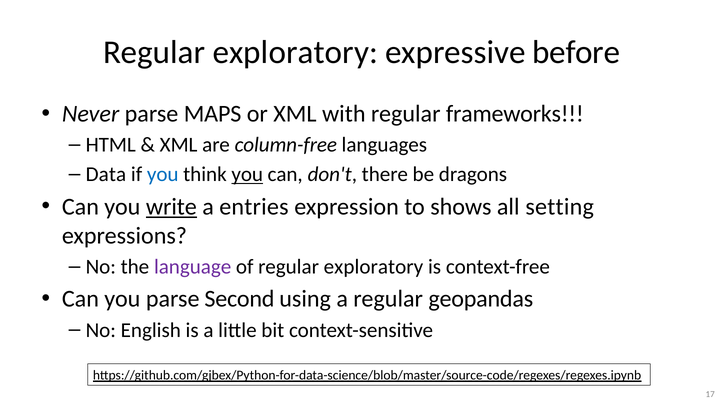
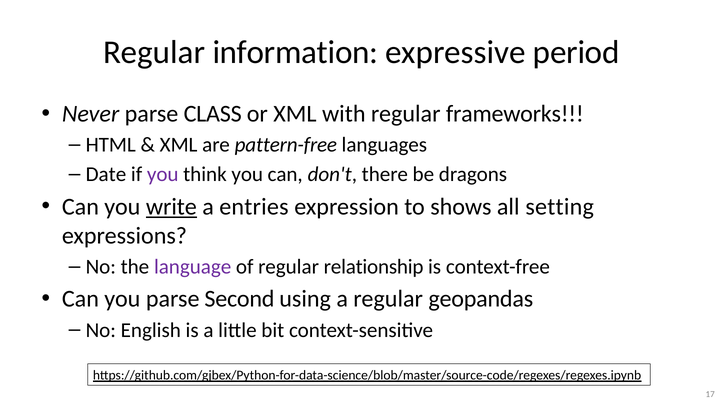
exploratory: exploratory -> information (295, 52)
before: before -> period (576, 52)
MAPS: MAPS -> CLASS (213, 114)
column-free: column-free -> pattern-free (286, 145)
Data: Data -> Date (106, 174)
you colour: blue -> purple (163, 174)
you underline: present -> none (247, 174)
of regular exploratory: exploratory -> relationship (374, 267)
